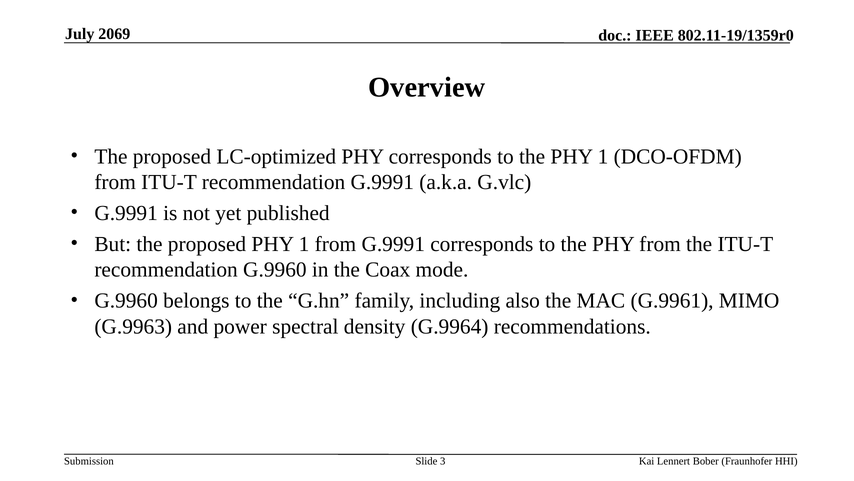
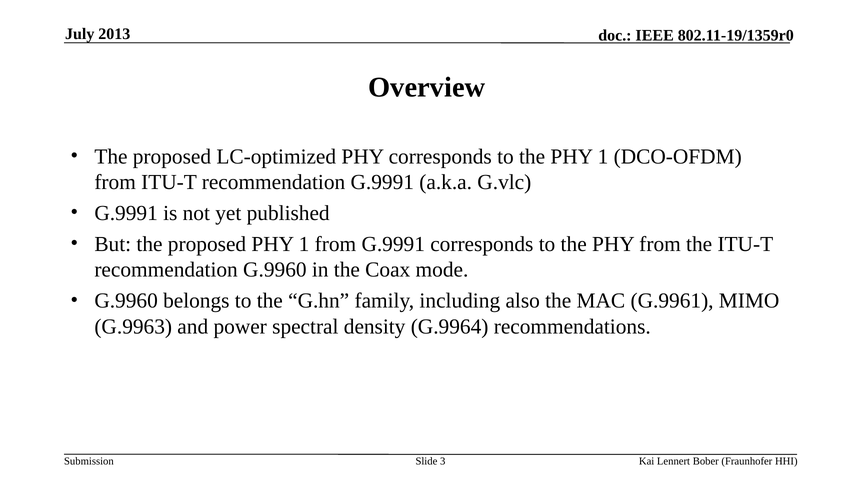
2069: 2069 -> 2013 (114, 34)
